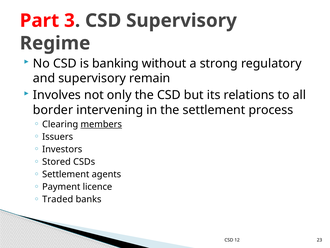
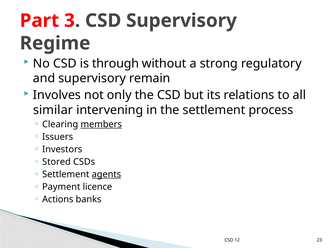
banking: banking -> through (115, 63)
border: border -> similar (53, 110)
agents underline: none -> present (106, 174)
Traded: Traded -> Actions (58, 199)
